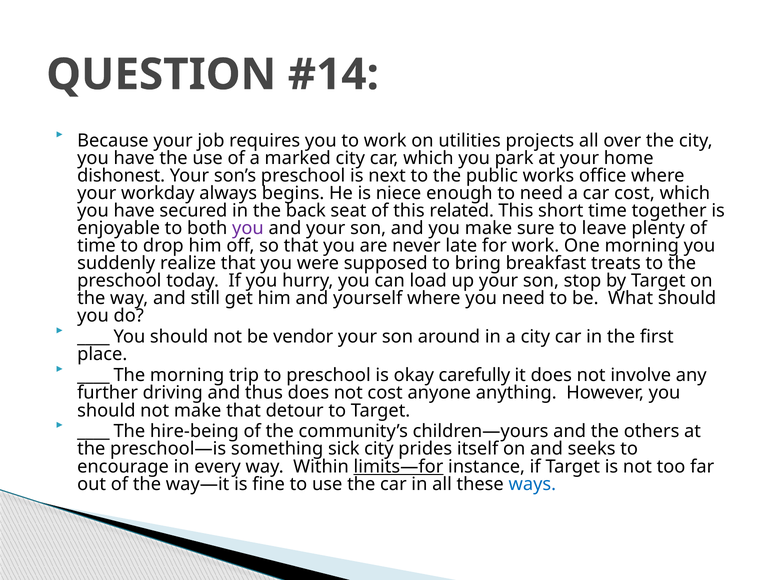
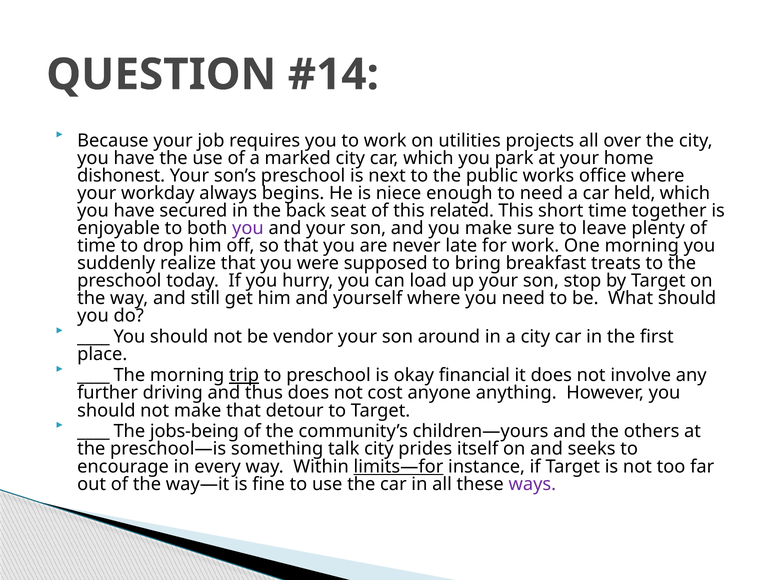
car cost: cost -> held (635, 193)
trip underline: none -> present (244, 375)
carefully: carefully -> financial (474, 375)
hire-being: hire-being -> jobs-being (194, 431)
sick: sick -> talk (344, 449)
ways colour: blue -> purple (532, 484)
